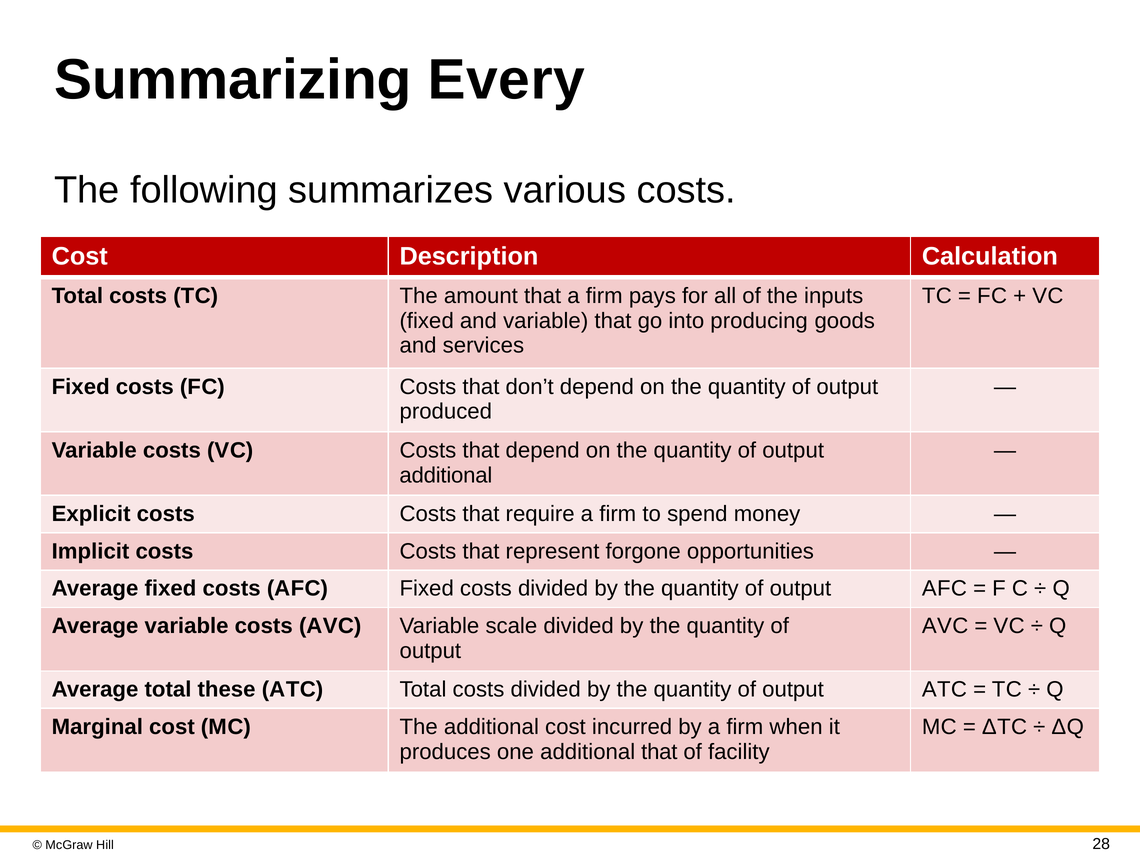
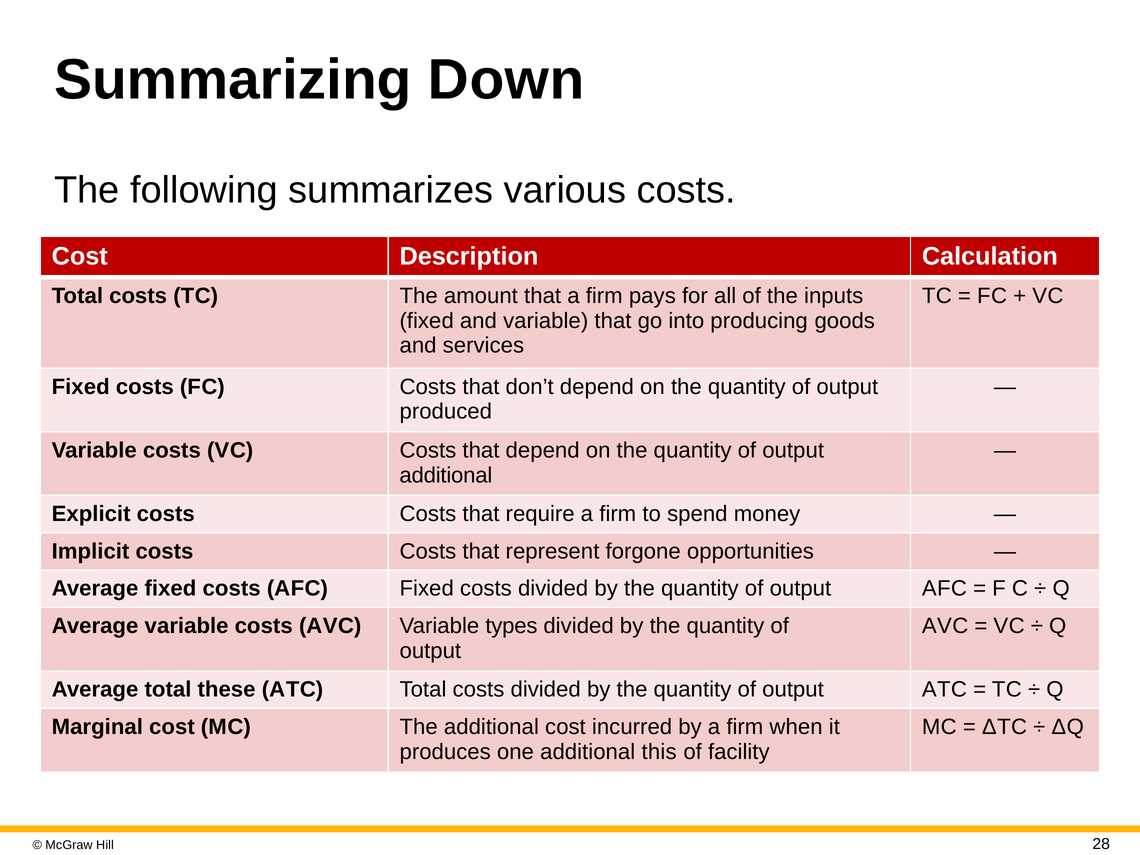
Every: Every -> Down (506, 80)
scale: scale -> types (511, 626)
additional that: that -> this (659, 752)
